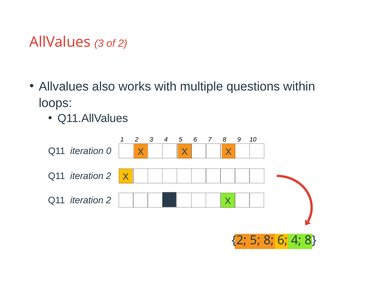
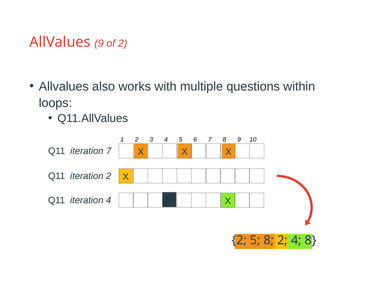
AllValues 3: 3 -> 9 (99, 43)
iteration 0: 0 -> 7 (109, 151)
2: 2 -> 4 (109, 200)
8 6: 6 -> 2 (283, 240)
